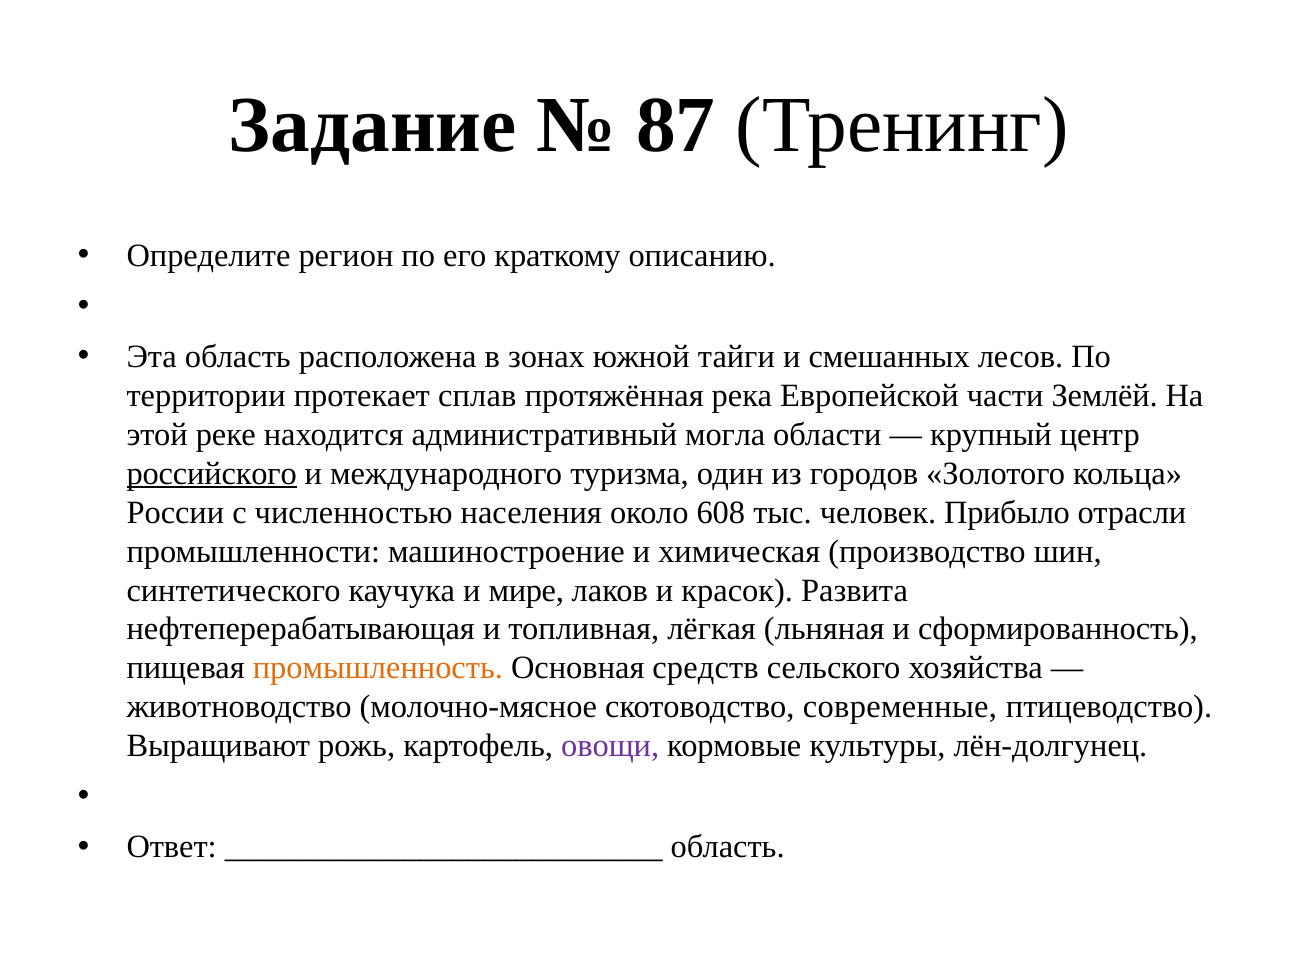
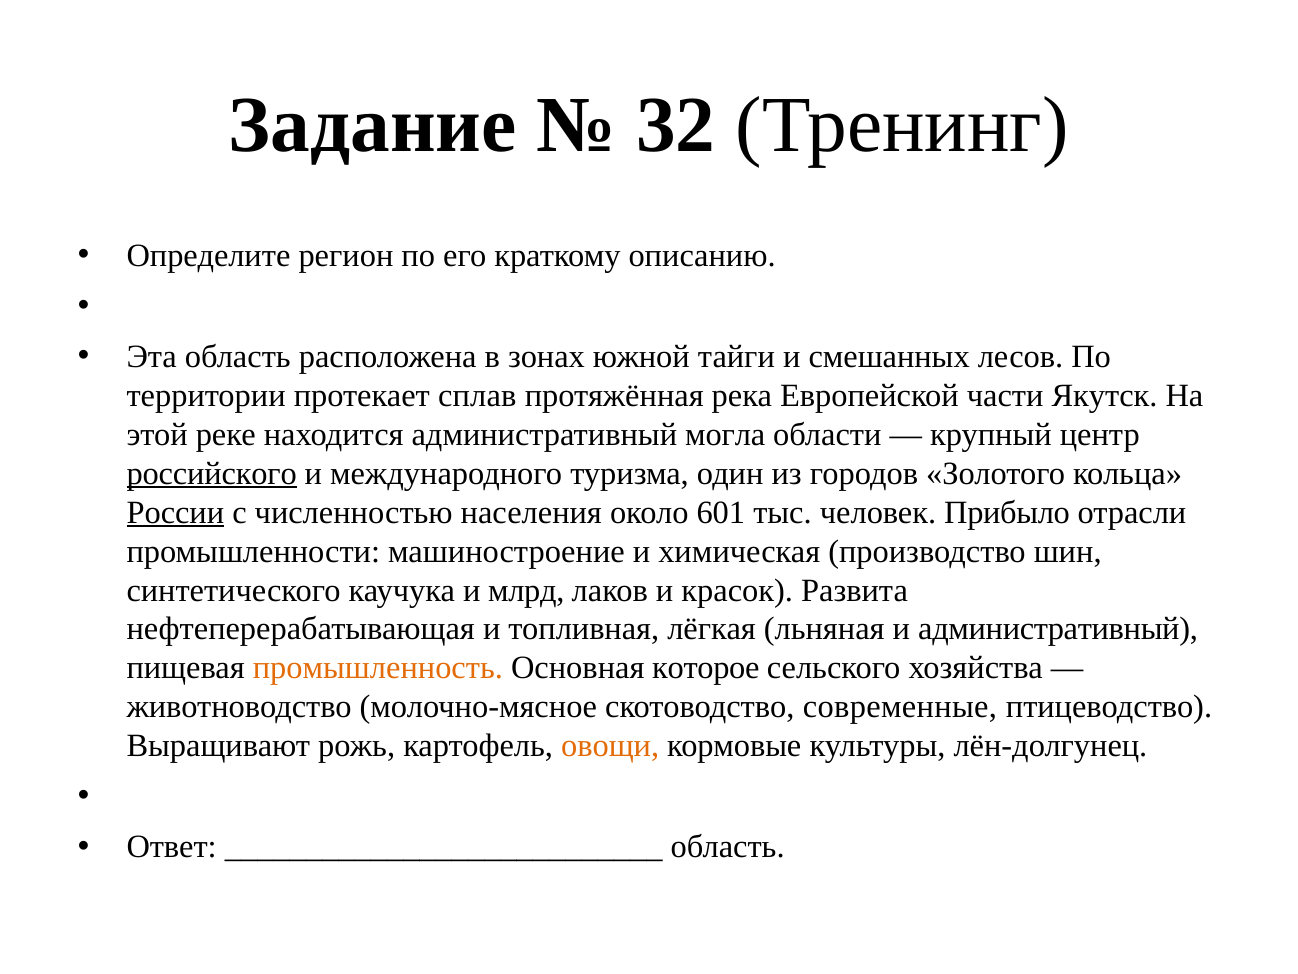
87: 87 -> 32 (676, 126)
Землёй: Землёй -> Якутск (1105, 395)
России underline: none -> present (175, 512)
608: 608 -> 601 (721, 512)
мире: мире -> млрд (526, 590)
и сформированность: сформированность -> административный (1058, 629)
средств: средств -> которое (706, 668)
овощи colour: purple -> orange (610, 746)
